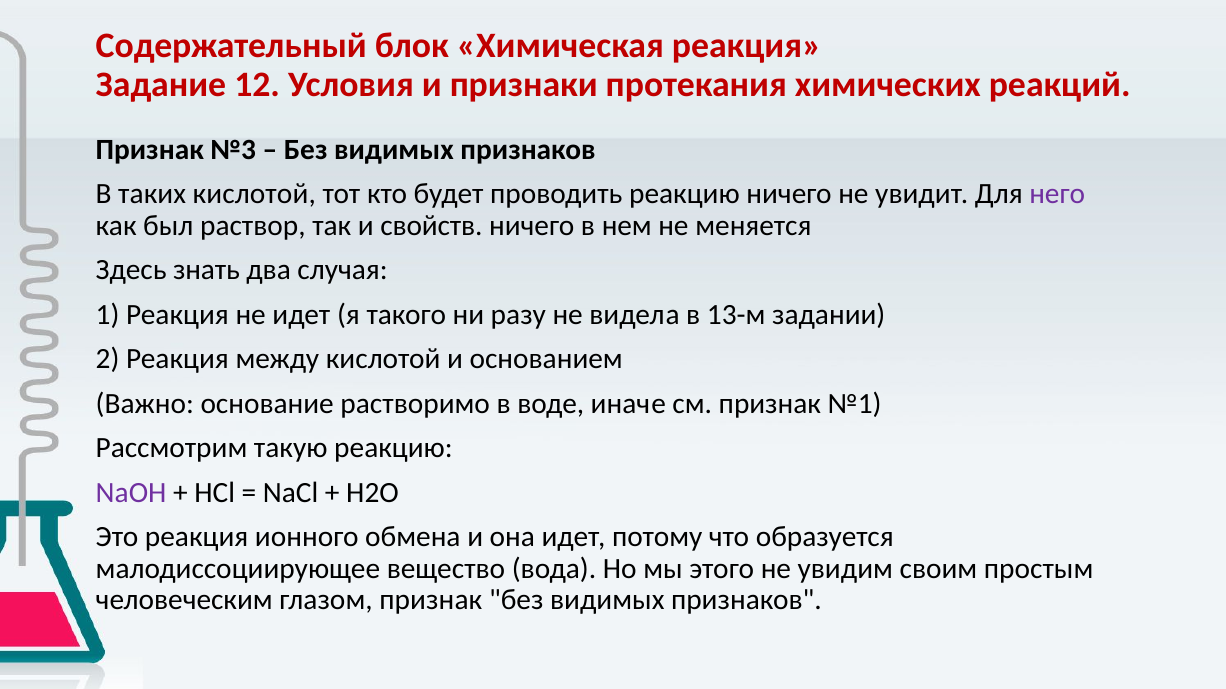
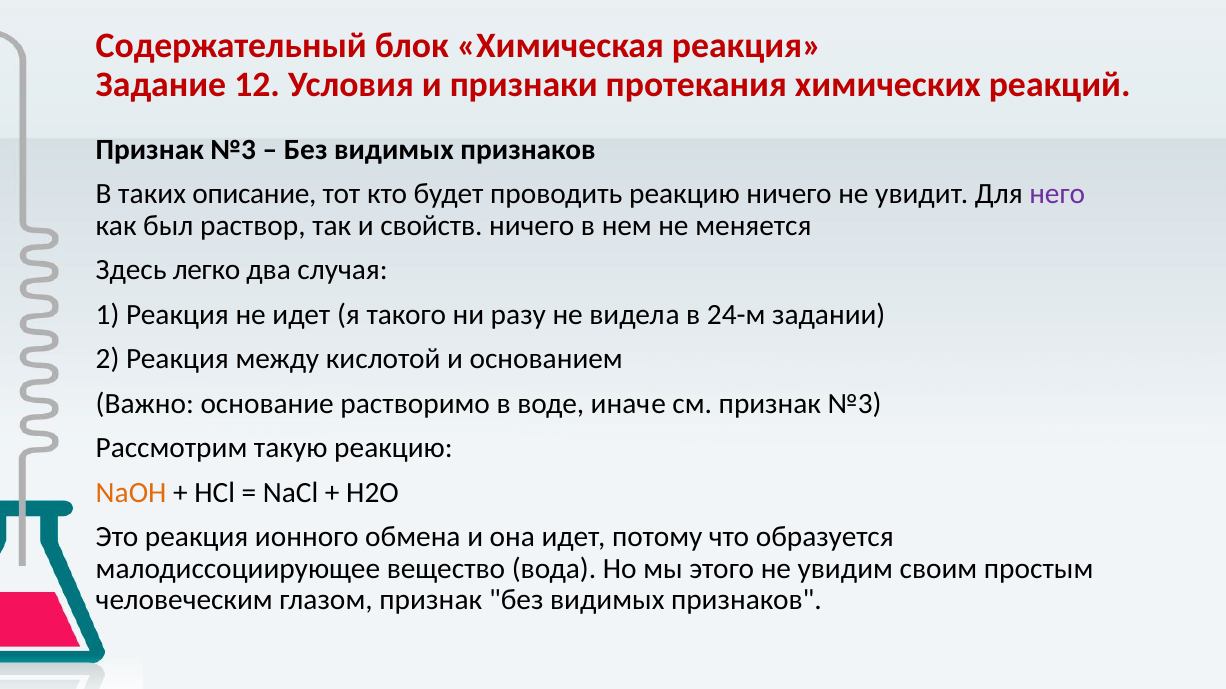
таких кислотой: кислотой -> описание (254, 194)
знать: знать -> легко (207, 270)
13-м: 13-м -> 24-м (736, 315)
см признак №1: №1 -> №3 (855, 404)
NaOH colour: purple -> orange (131, 493)
